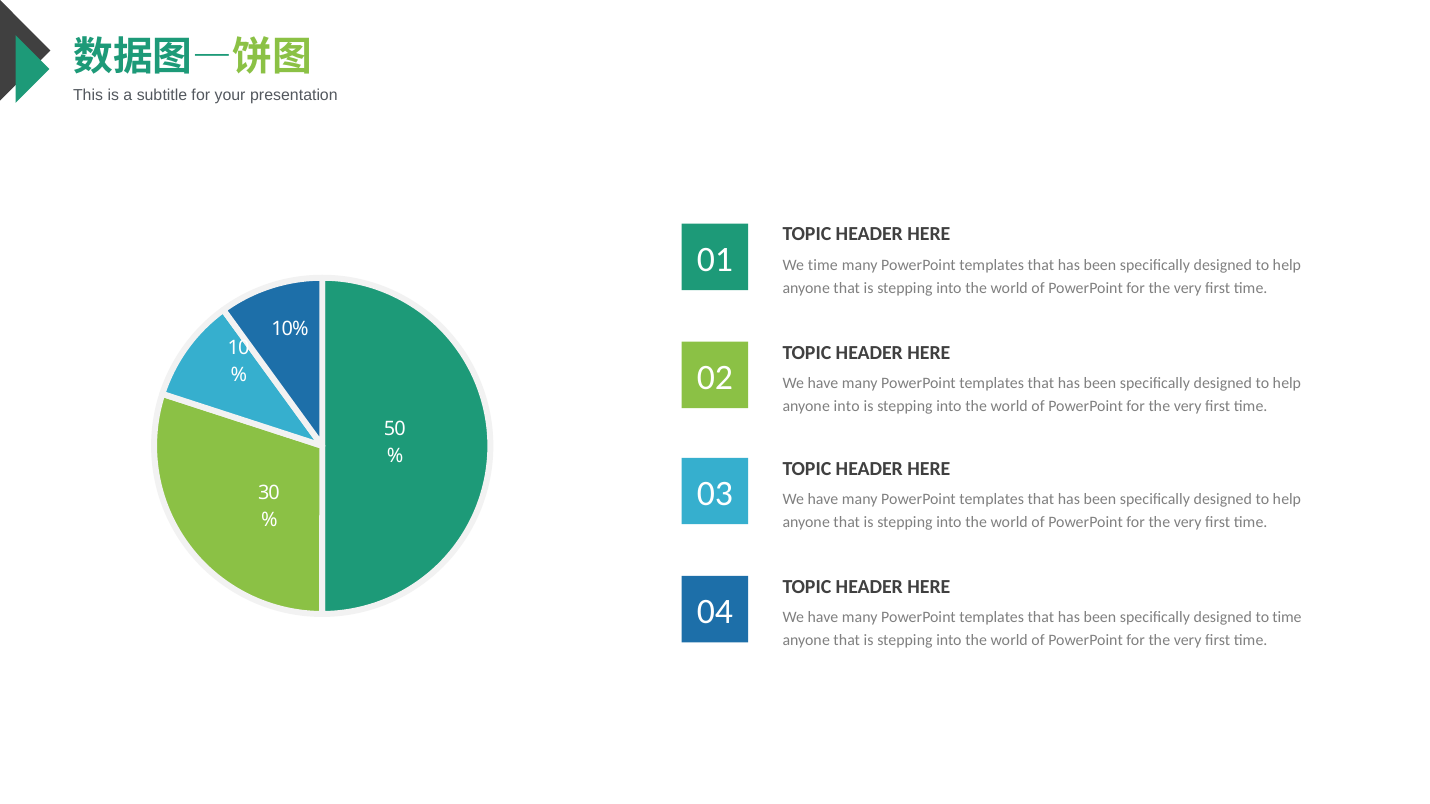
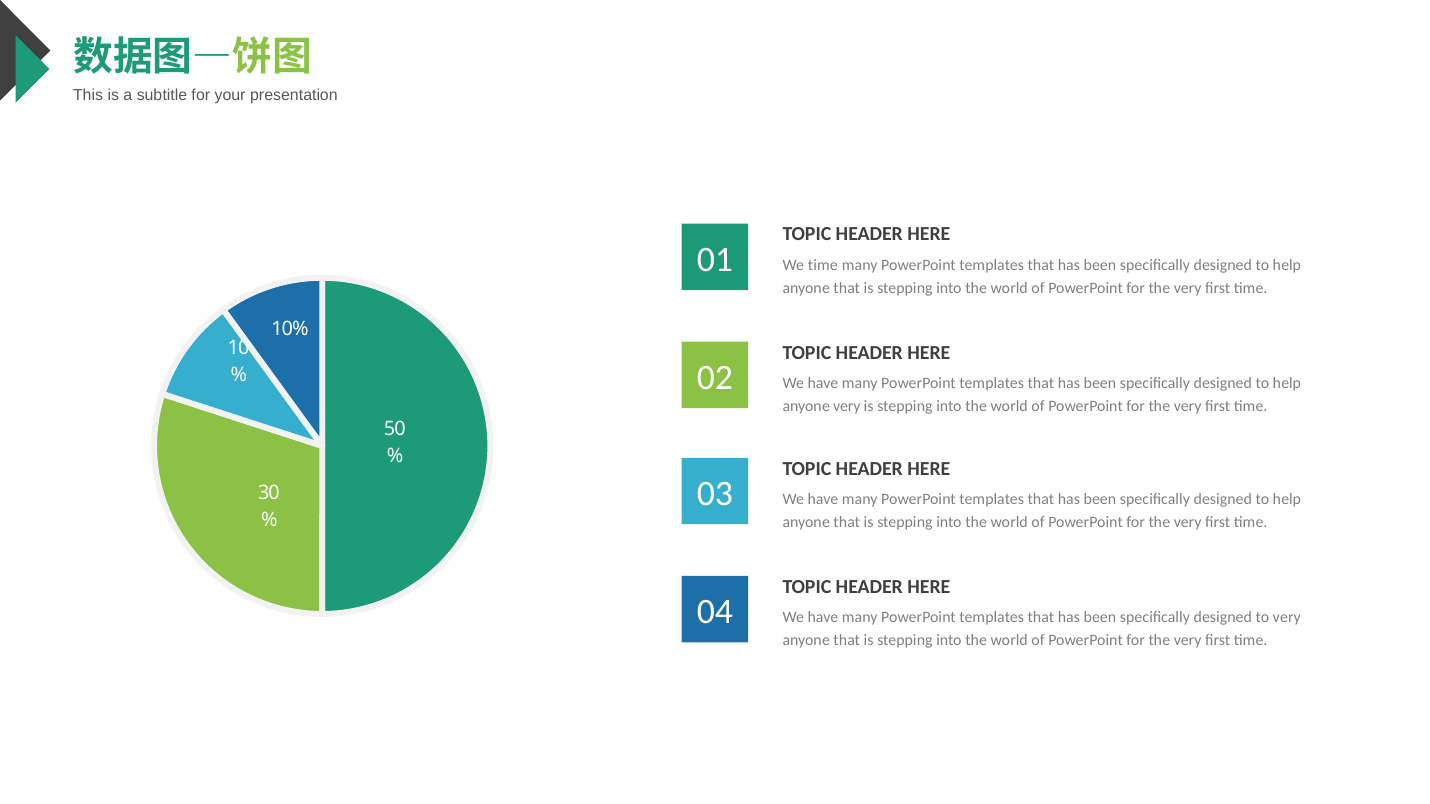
anyone into: into -> very (847, 406)
to time: time -> very (1287, 618)
